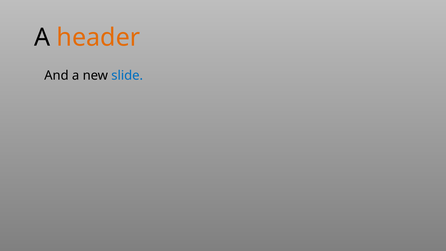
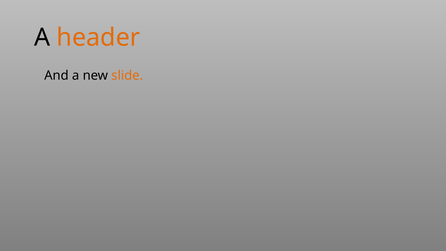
slide colour: blue -> orange (127, 75)
